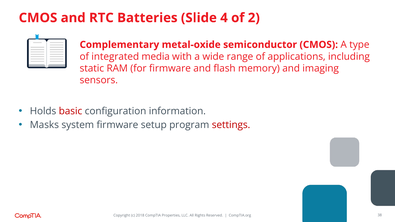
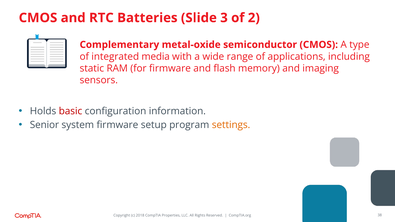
4: 4 -> 3 (224, 18)
Masks: Masks -> Senior (44, 125)
settings colour: red -> orange (231, 125)
